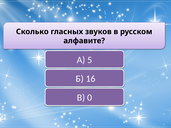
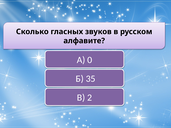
5: 5 -> 0 (90, 60)
16: 16 -> 35 (91, 79)
0: 0 -> 2 (90, 98)
